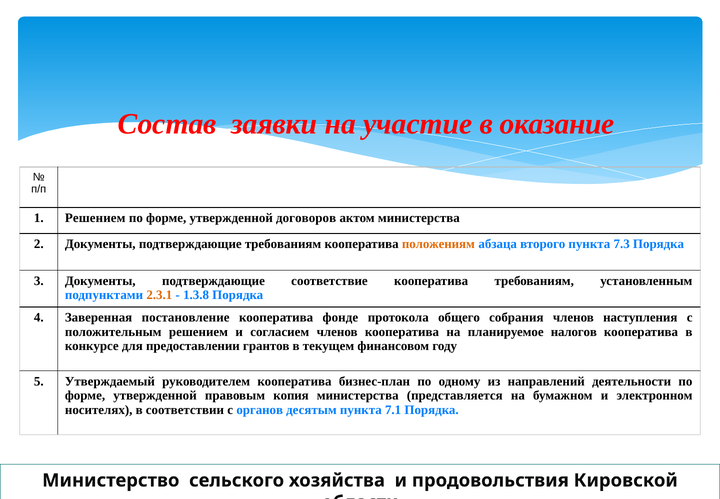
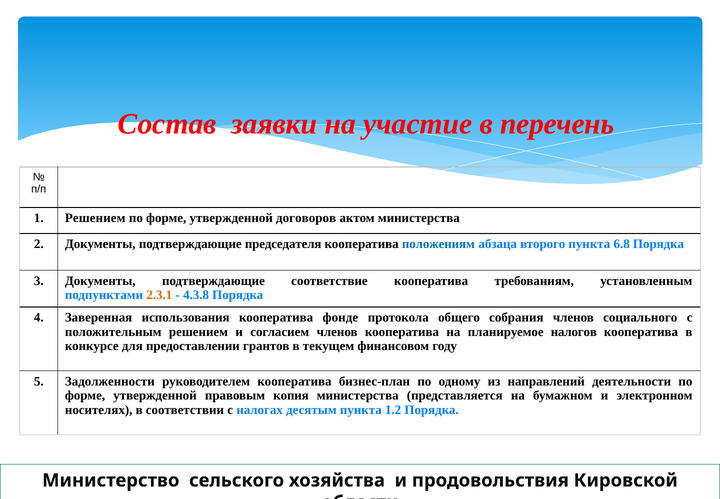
оказание: оказание -> перечень (557, 124)
подтверждающие требованиям: требованиям -> председателя (283, 244)
положениям colour: orange -> blue (438, 244)
7.3: 7.3 -> 6.8 (622, 244)
1.3.8: 1.3.8 -> 4.3.8 (196, 295)
постановление: постановление -> использования (186, 317)
наступления: наступления -> социального (640, 317)
Утверждаемый: Утверждаемый -> Задолженности (110, 381)
органов: органов -> налогах (260, 410)
7.1: 7.1 -> 1.2 (393, 410)
